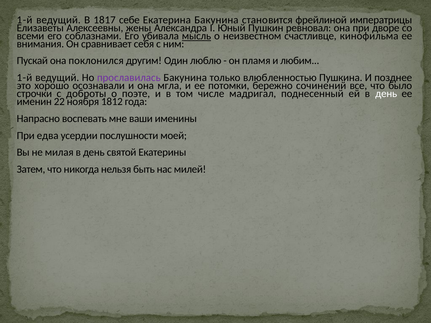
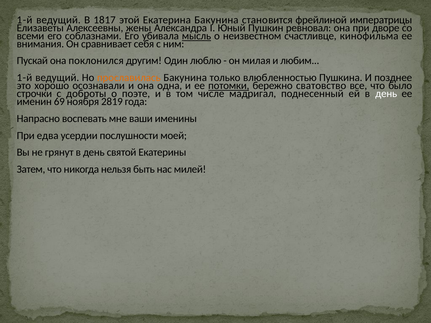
себе: себе -> этой (129, 20)
пламя: пламя -> милая (256, 61)
прославилась colour: purple -> orange (129, 78)
мгла: мгла -> одна (170, 86)
потомки underline: none -> present (229, 86)
сочинений: сочинений -> сватовство (321, 86)
22: 22 -> 69 (59, 102)
1812: 1812 -> 2819 (112, 102)
милая: милая -> грянут (59, 153)
